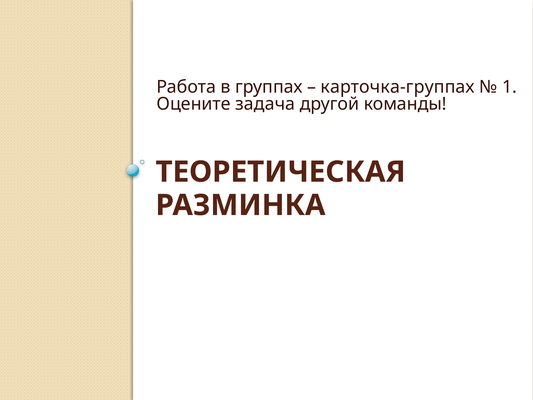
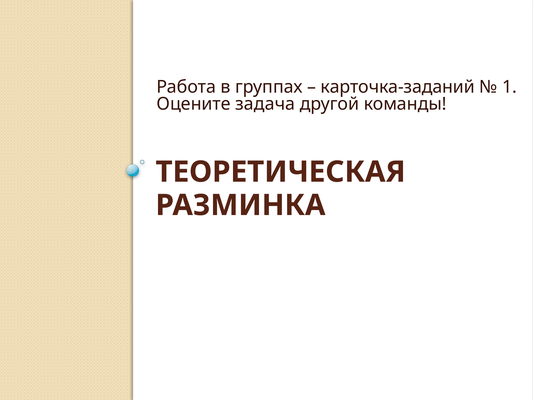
карточка-группах: карточка-группах -> карточка-заданий (398, 87)
